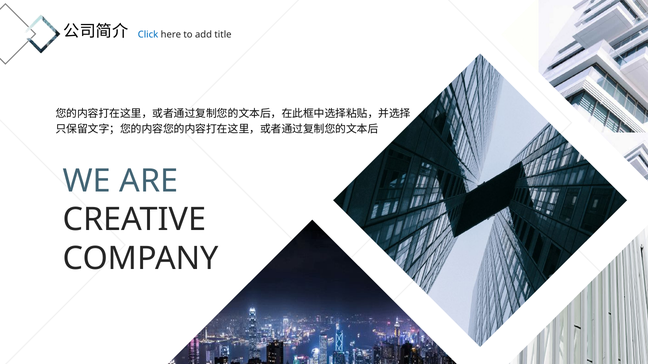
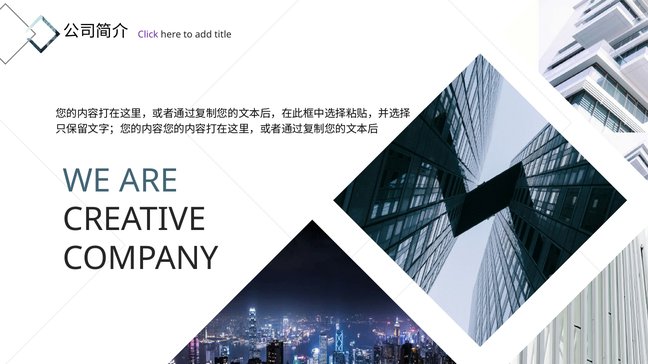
Click colour: blue -> purple (148, 35)
